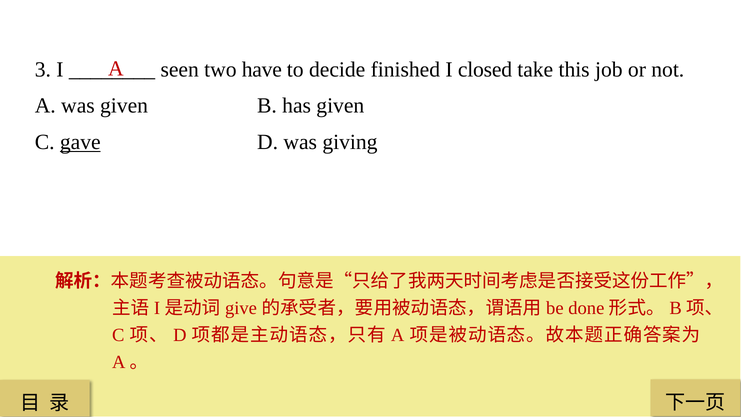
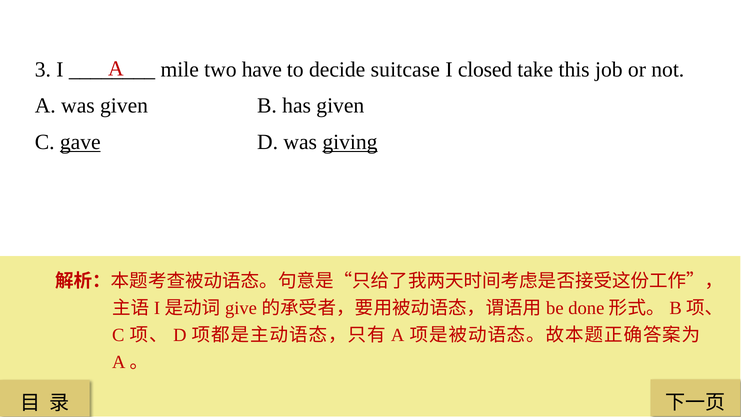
seen: seen -> mile (180, 69)
finished: finished -> suitcase (405, 69)
giving underline: none -> present (350, 142)
